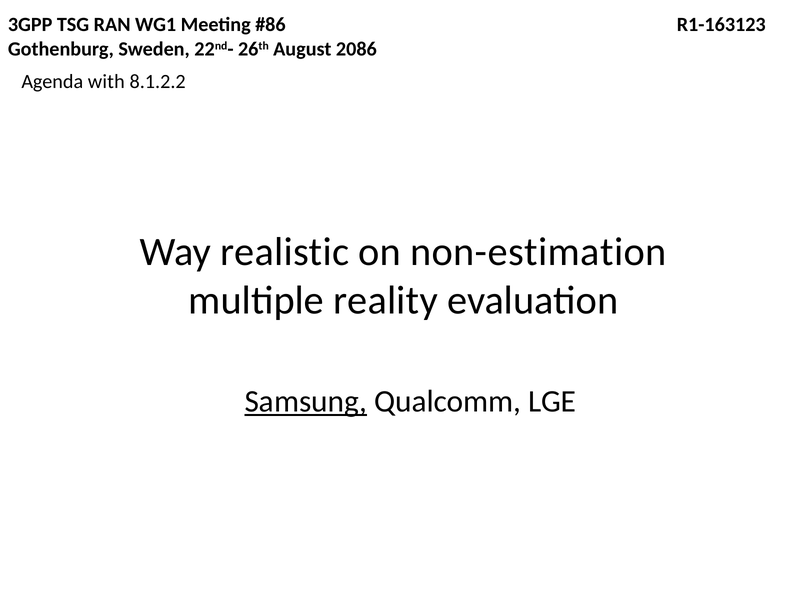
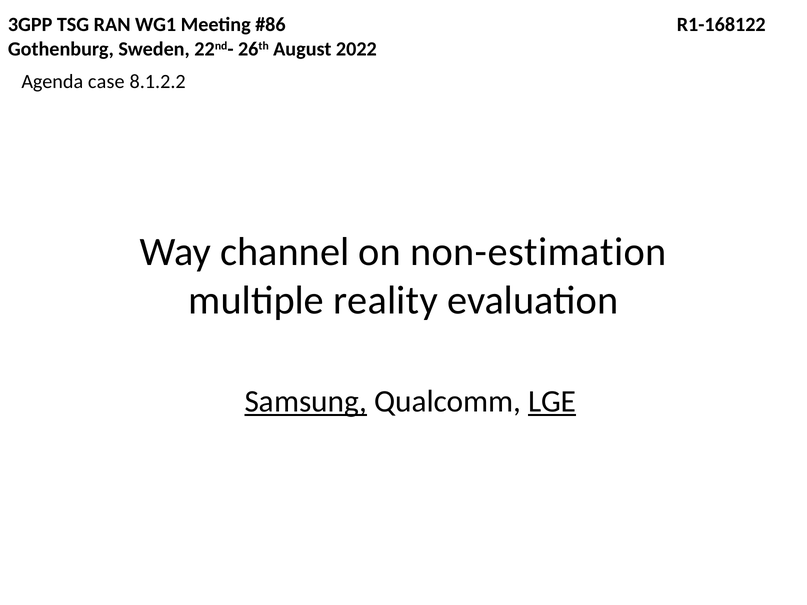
R1-163123: R1-163123 -> R1-168122 (721, 25)
2086: 2086 -> 2022 (356, 49)
with: with -> case (106, 81)
realistic: realistic -> channel (285, 252)
LGE underline: none -> present (552, 402)
